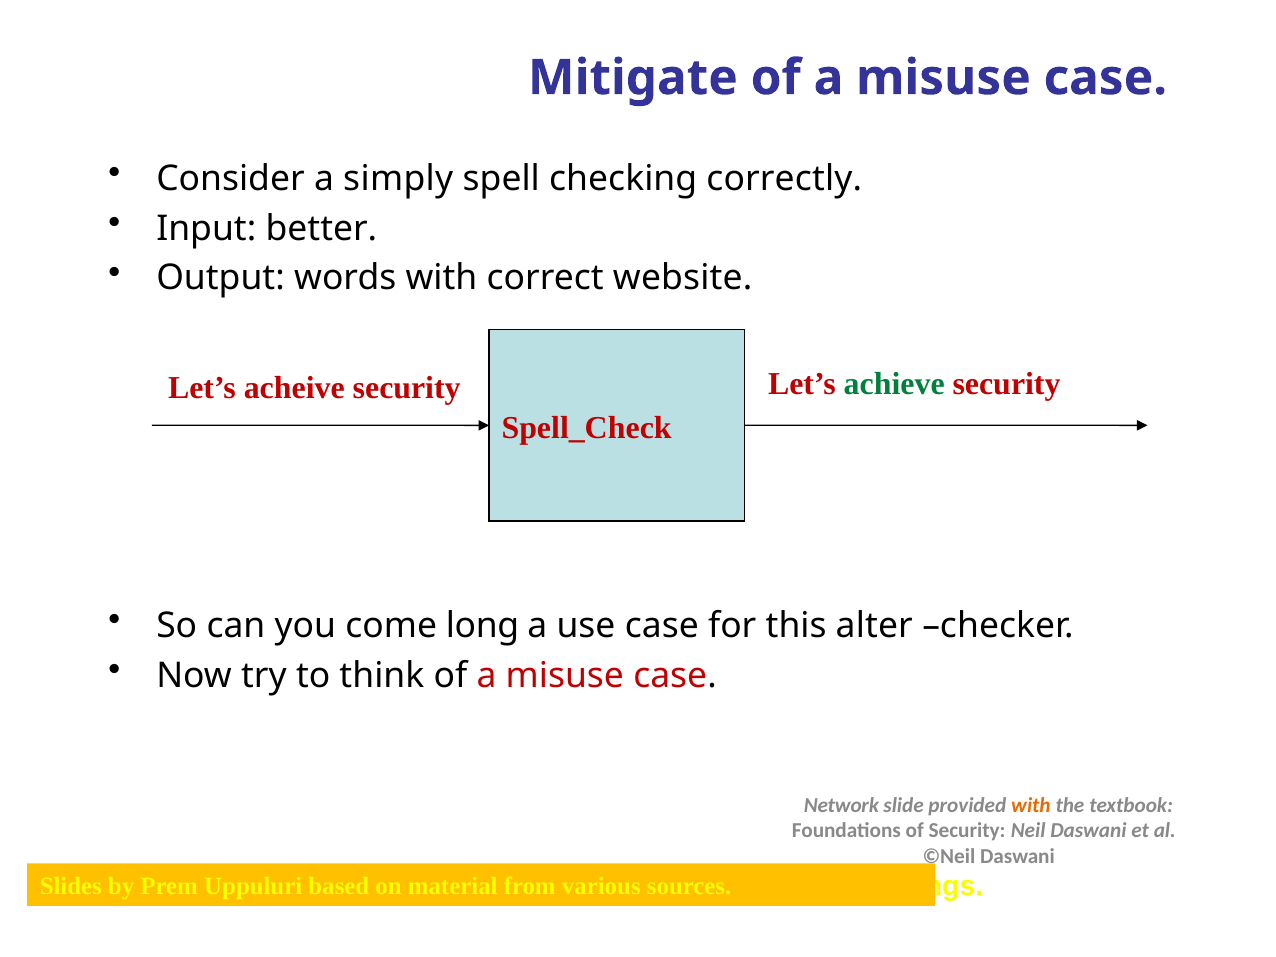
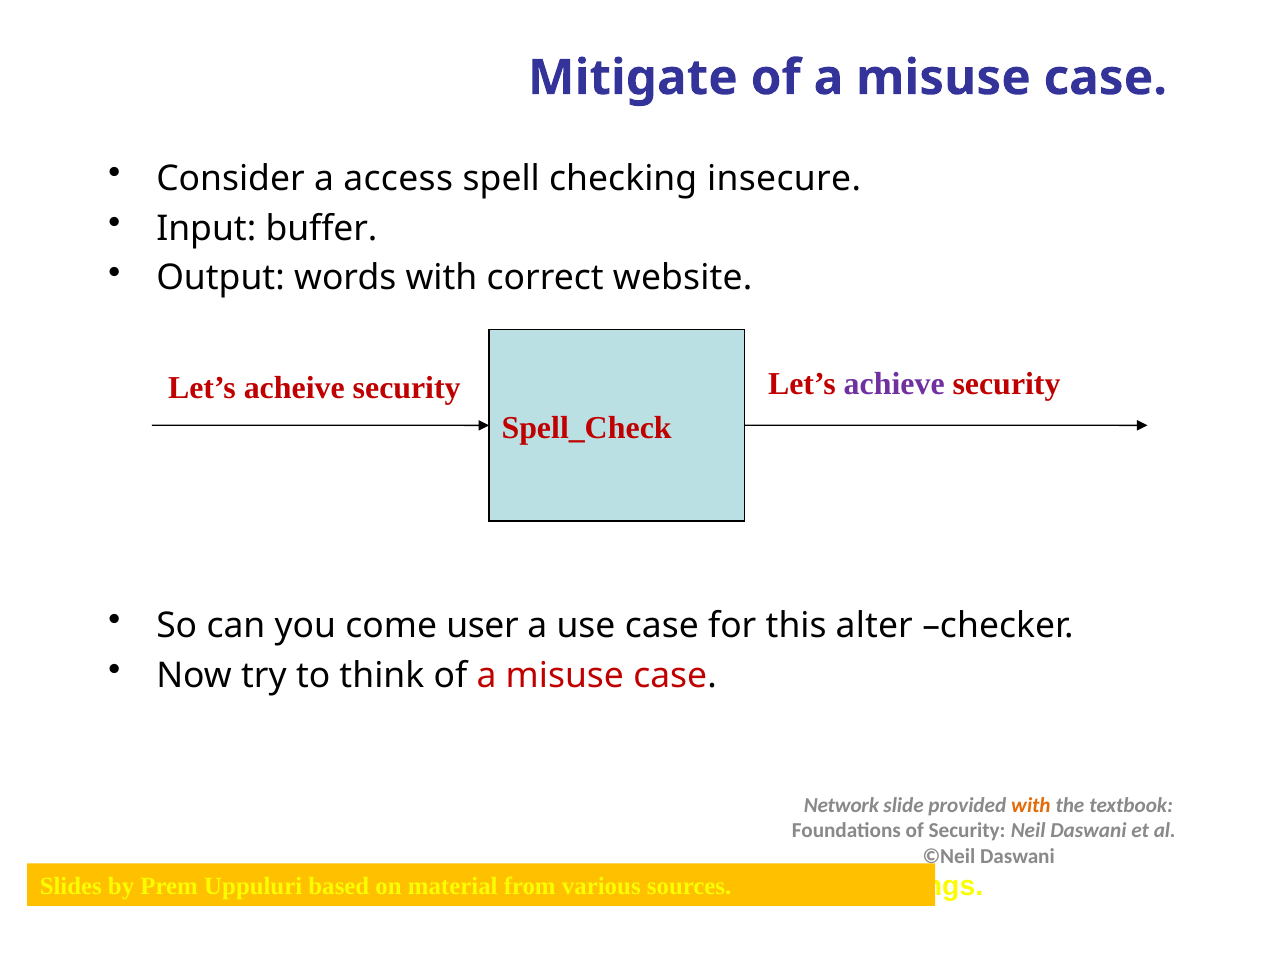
simply: simply -> access (398, 179)
correctly: correctly -> insecure (784, 179)
better: better -> buffer (321, 229)
achieve colour: green -> purple (894, 384)
long: long -> user (483, 626)
